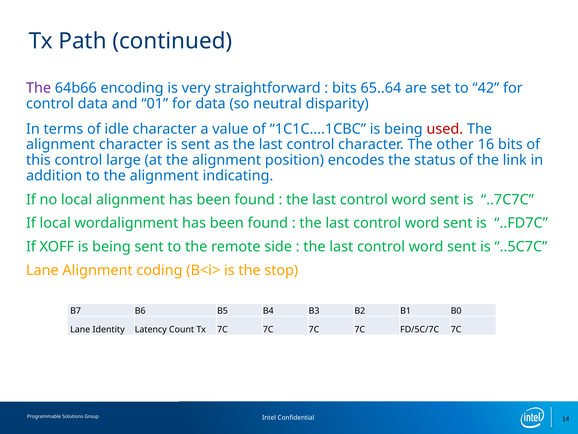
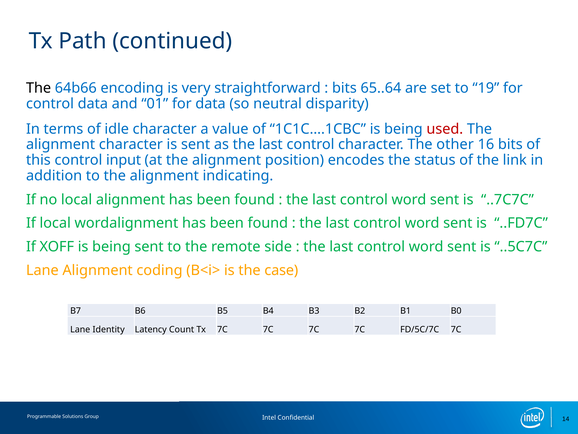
The colour: purple -> black (39, 88)
42: 42 -> 19 (486, 88)
large: large -> input (124, 160)
stop: stop -> case (281, 270)
